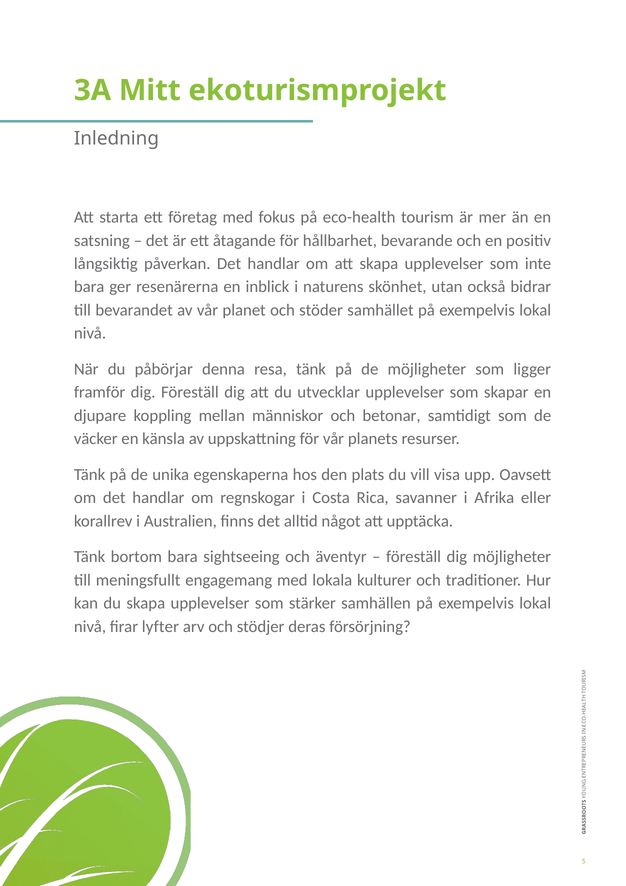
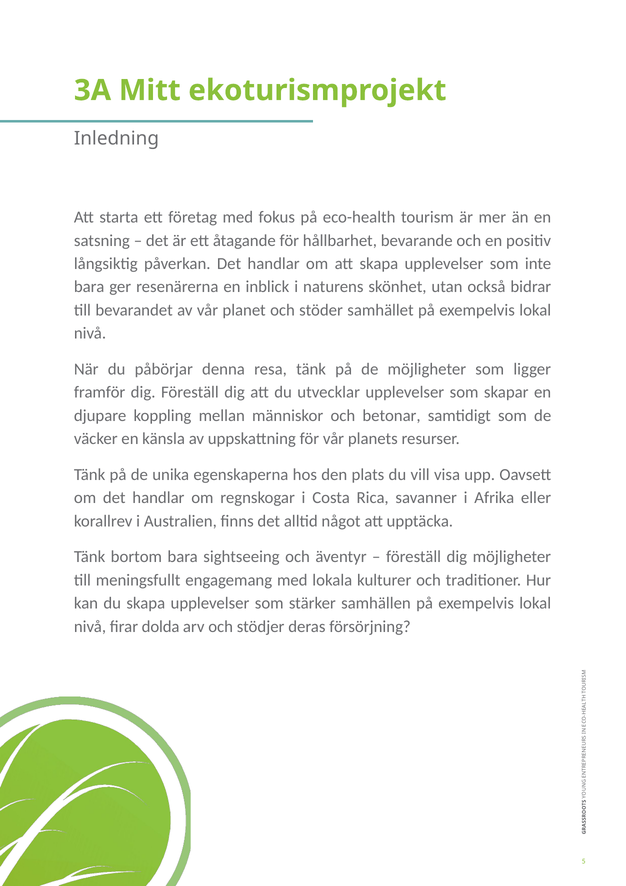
lyfter: lyfter -> dolda (161, 626)
